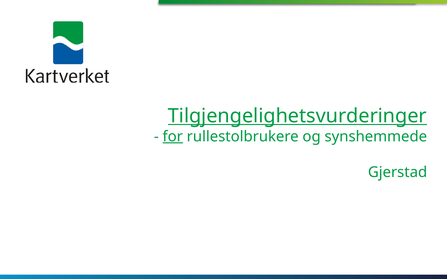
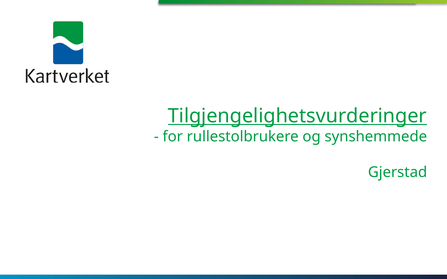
for underline: present -> none (173, 137)
